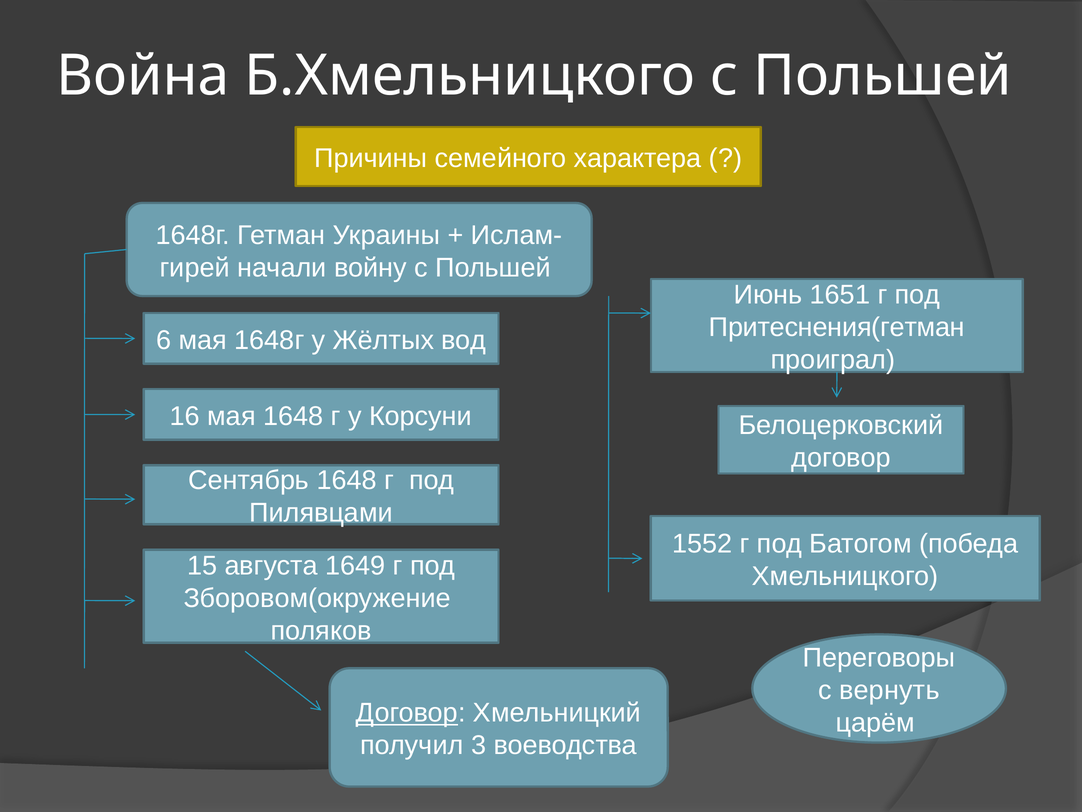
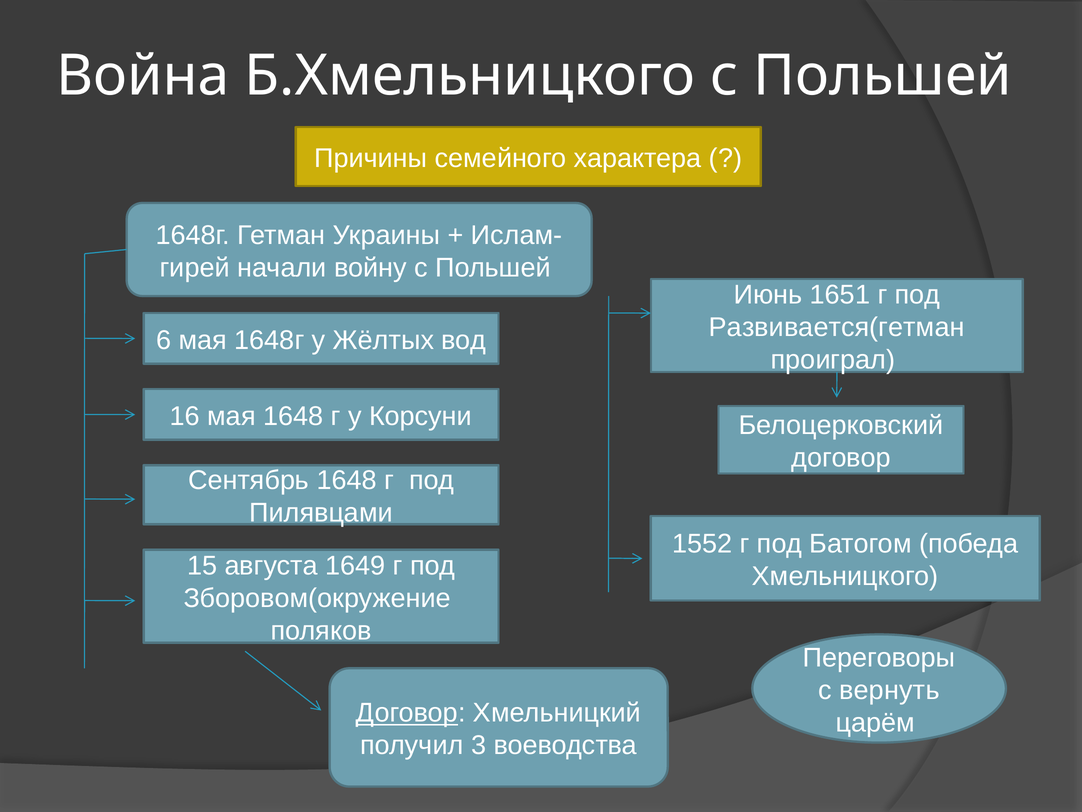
Притеснения(гетман: Притеснения(гетман -> Развивается(гетман (837, 327)
